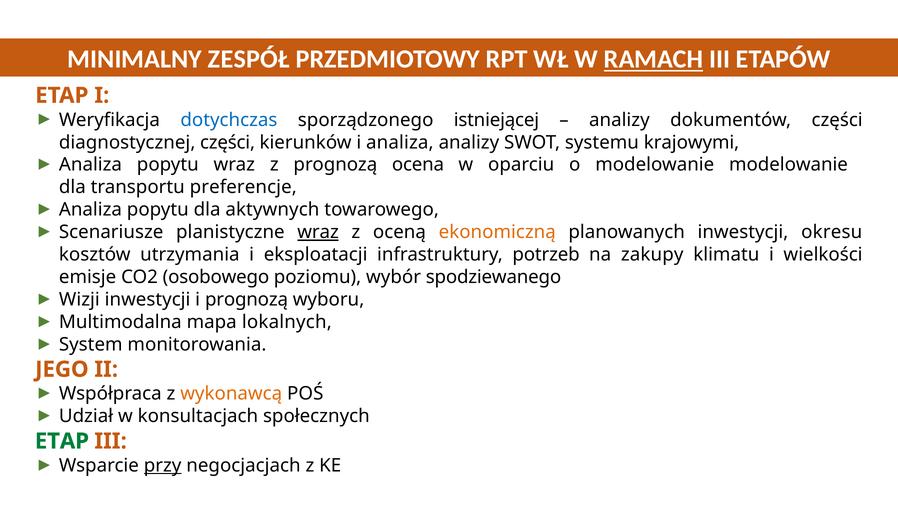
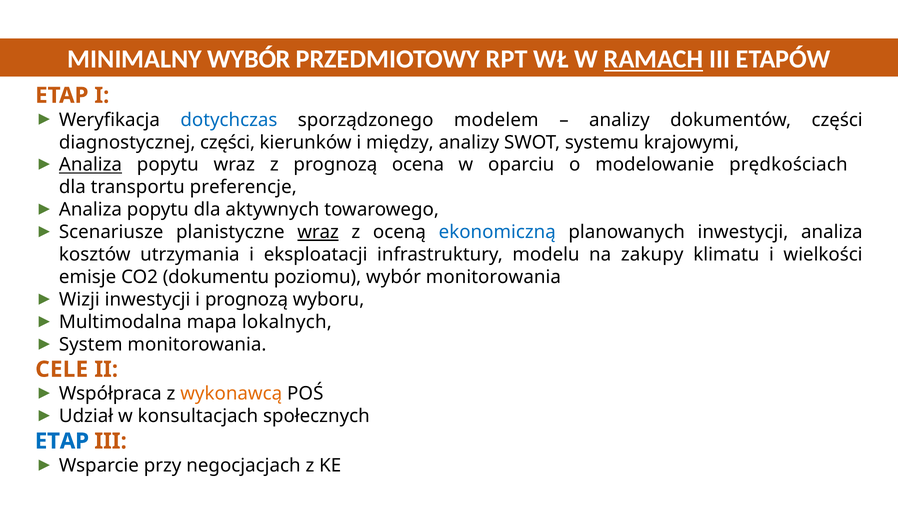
MINIMALNY ZESPÓŁ: ZESPÓŁ -> WYBÓR (249, 59)
istniejącej: istniejącej -> modelem (496, 120)
i analiza: analiza -> między (400, 142)
Analiza underline: none -> present (90, 165)
modelowanie modelowanie: modelowanie -> prędkościach (788, 165)
ekonomiczną colour: orange -> blue (497, 232)
inwestycji okresu: okresu -> analiza (832, 232)
potrzeb: potrzeb -> modelu (546, 255)
osobowego: osobowego -> dokumentu (216, 277)
wybór spodziewanego: spodziewanego -> monitorowania (493, 277)
JEGO: JEGO -> CELE (62, 369)
ETAP colour: green -> blue (62, 441)
przy underline: present -> none (163, 466)
